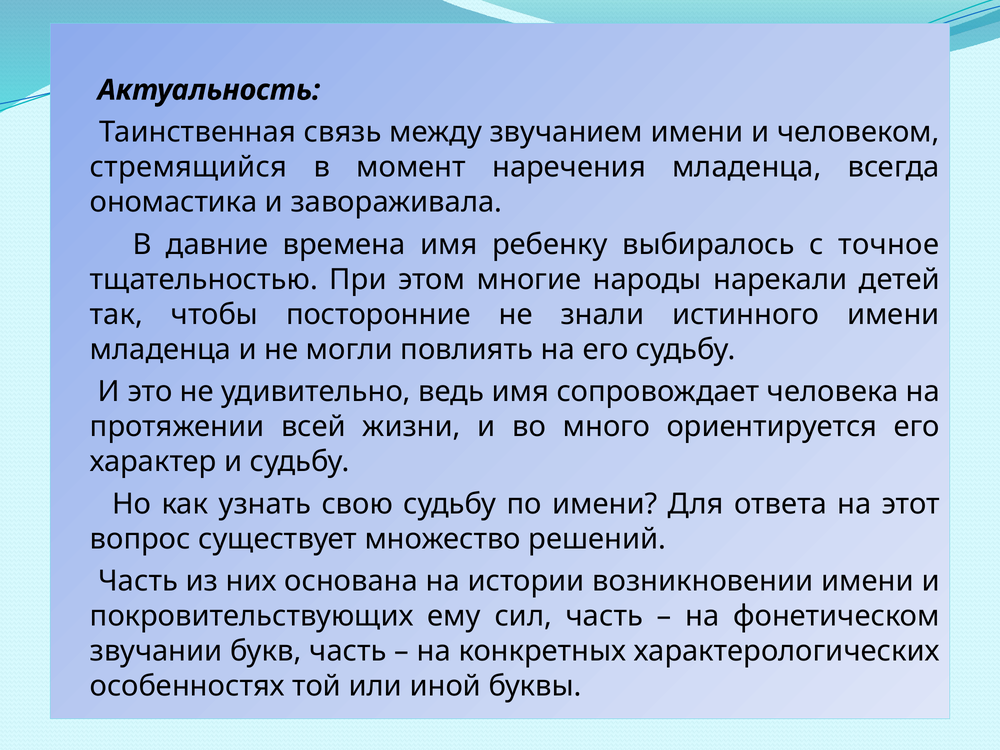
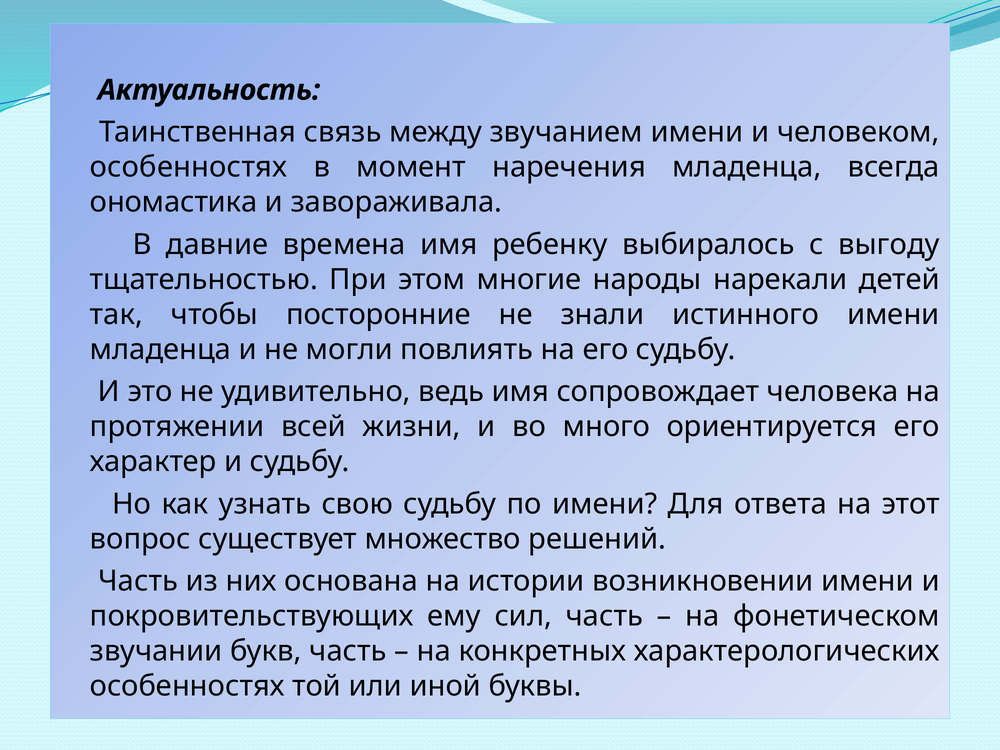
стремящийся: стремящийся -> особенностях (189, 167)
точное: точное -> выгоду (889, 244)
